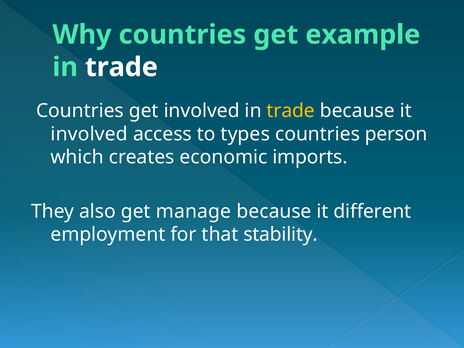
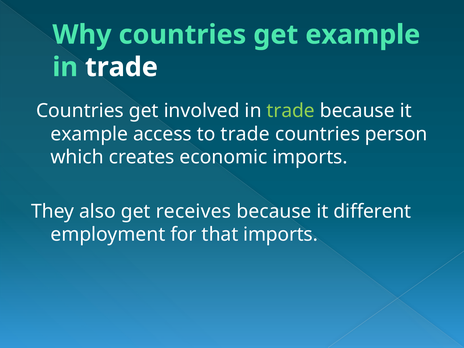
trade colour: yellow -> light green (291, 111)
involved: involved -> example (89, 134)
to types: types -> trade (245, 134)
manage: manage -> receives (193, 211)
that stability: stability -> imports (281, 235)
